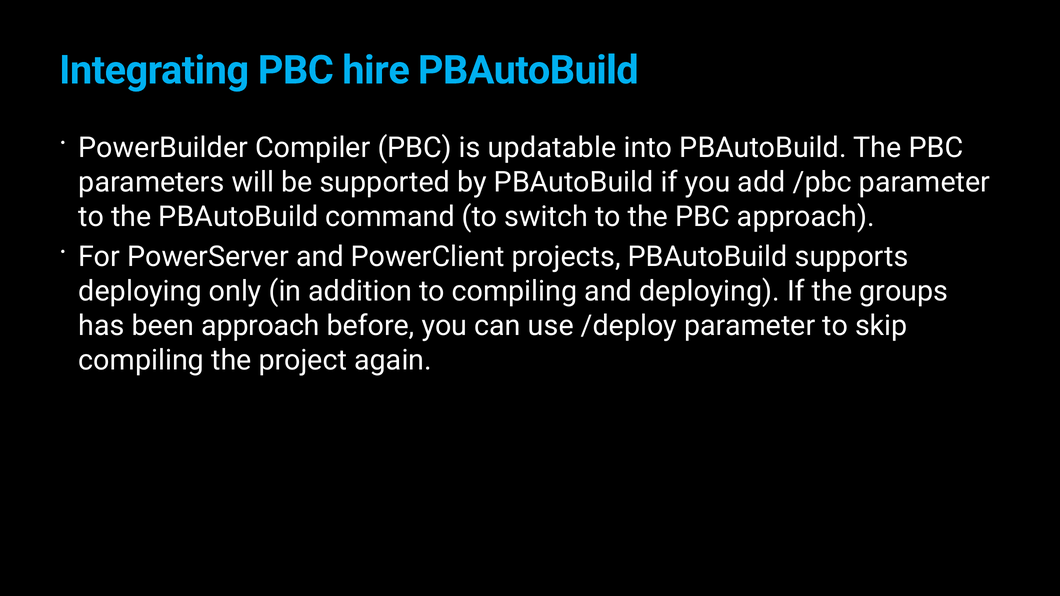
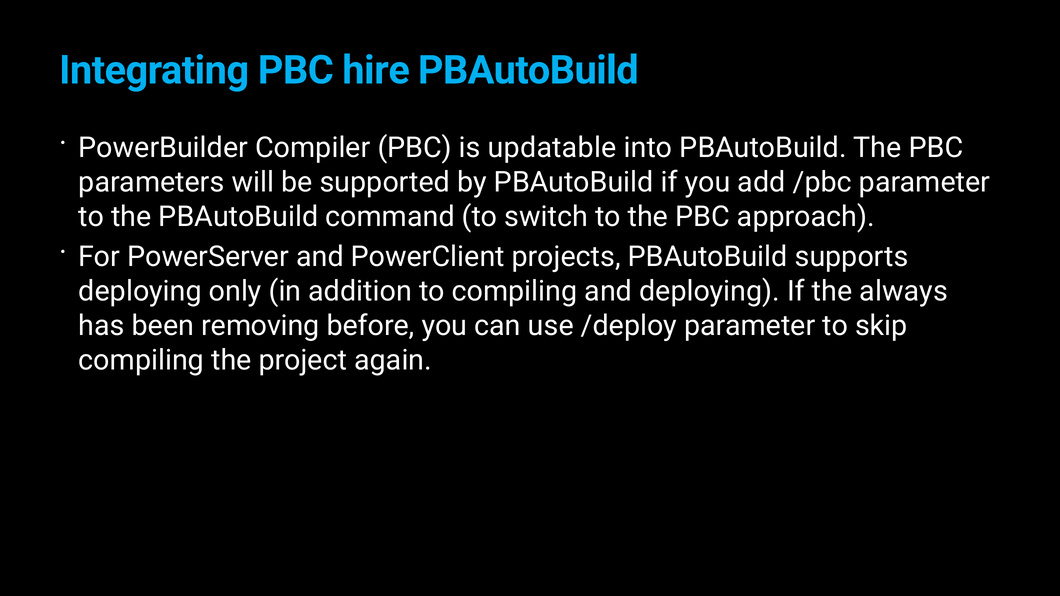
groups: groups -> always (904, 291)
been approach: approach -> removing (260, 326)
